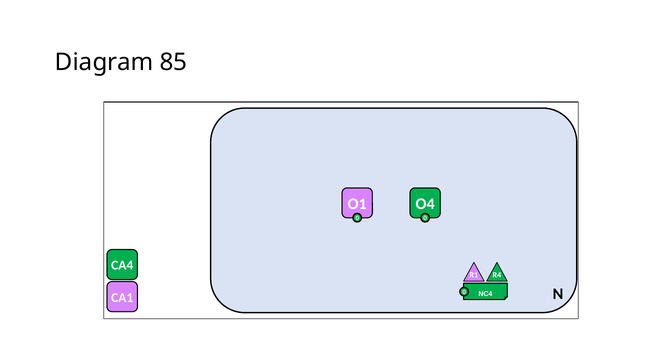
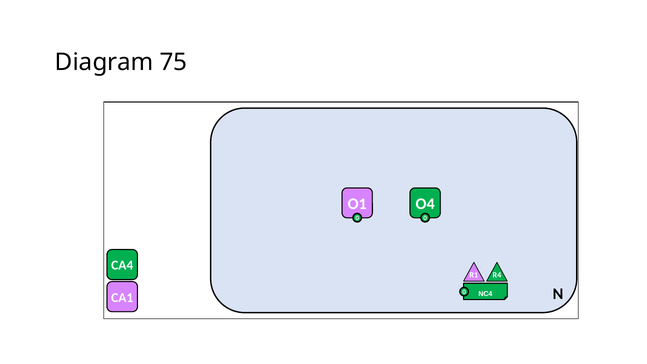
85: 85 -> 75 (173, 62)
